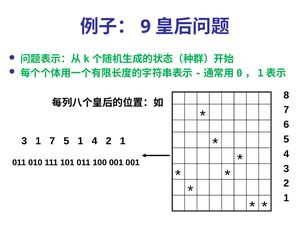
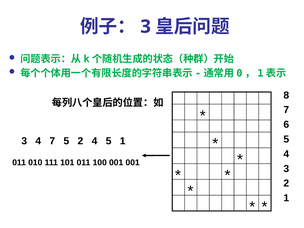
9: 9 -> 3 (146, 27)
3 1: 1 -> 4 (38, 141)
5 1: 1 -> 2 (80, 141)
4 2: 2 -> 5 (109, 141)
